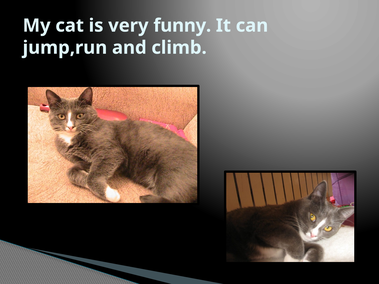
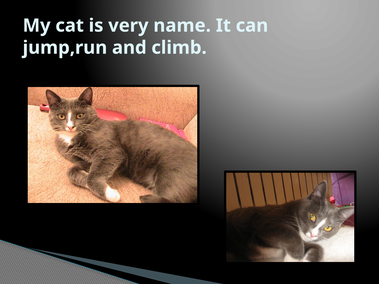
funny: funny -> name (182, 26)
